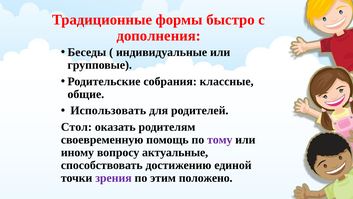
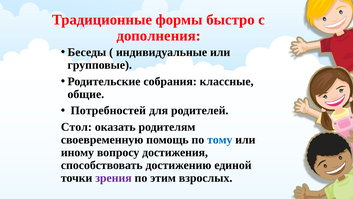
Использовать: Использовать -> Потребностей (108, 110)
тому colour: purple -> blue (220, 139)
актуальные: актуальные -> достижения (175, 152)
положено: положено -> взрослых (206, 178)
